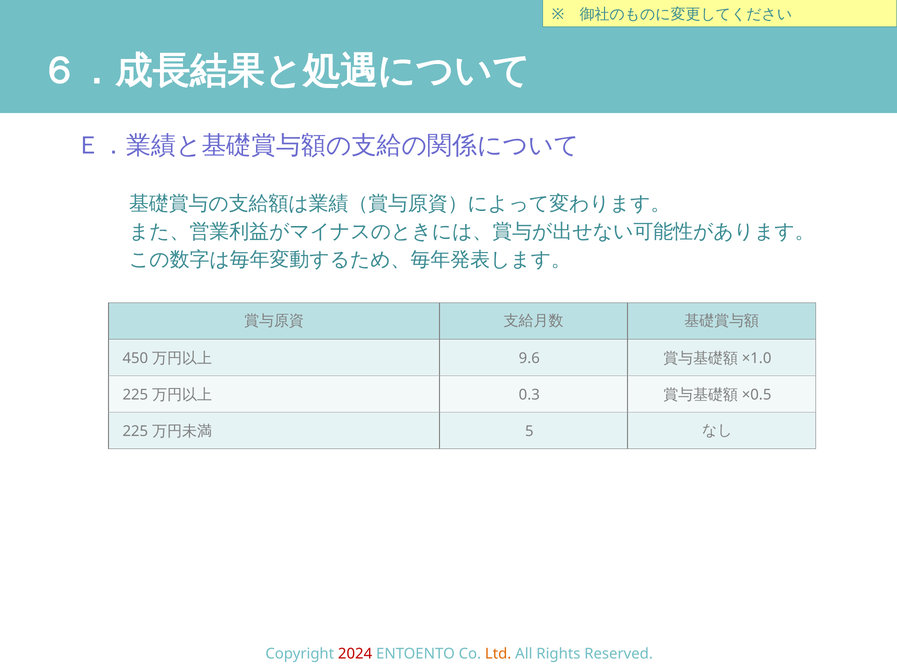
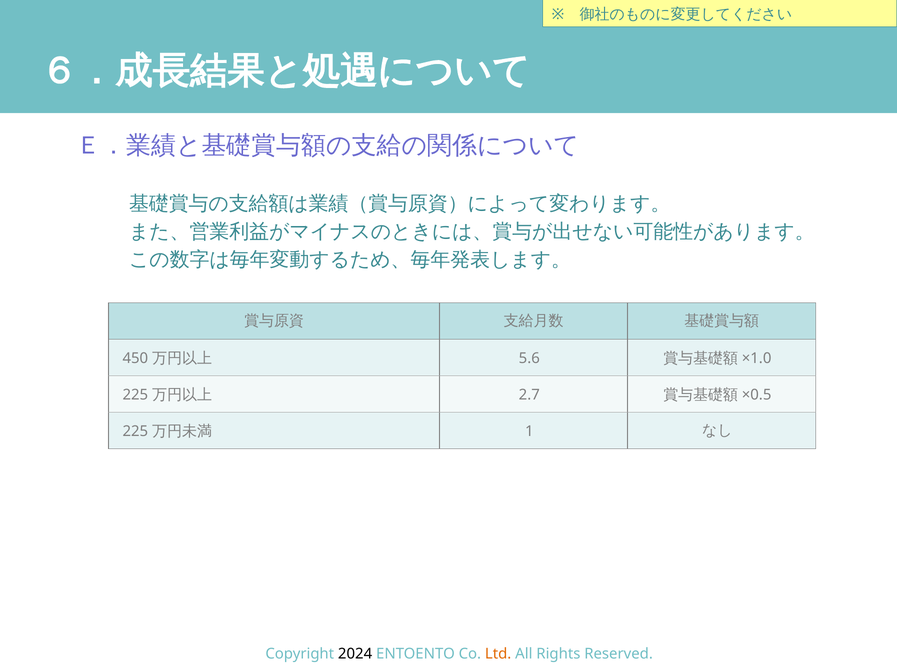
9.6: 9.6 -> 5.6 (529, 359)
0.3: 0.3 -> 2.7 (529, 395)
5: 5 -> 1 (529, 432)
2024 colour: red -> black (355, 655)
